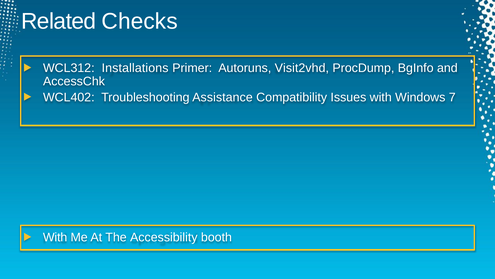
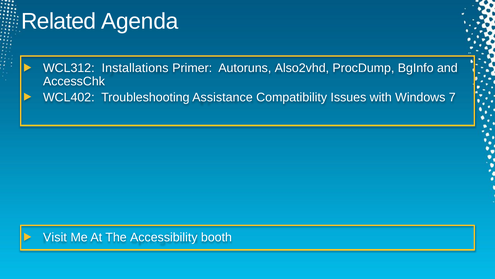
Checks: Checks -> Agenda (140, 21)
Visit2vhd: Visit2vhd -> Also2vhd (302, 68)
With: With -> Visit (55, 237)
